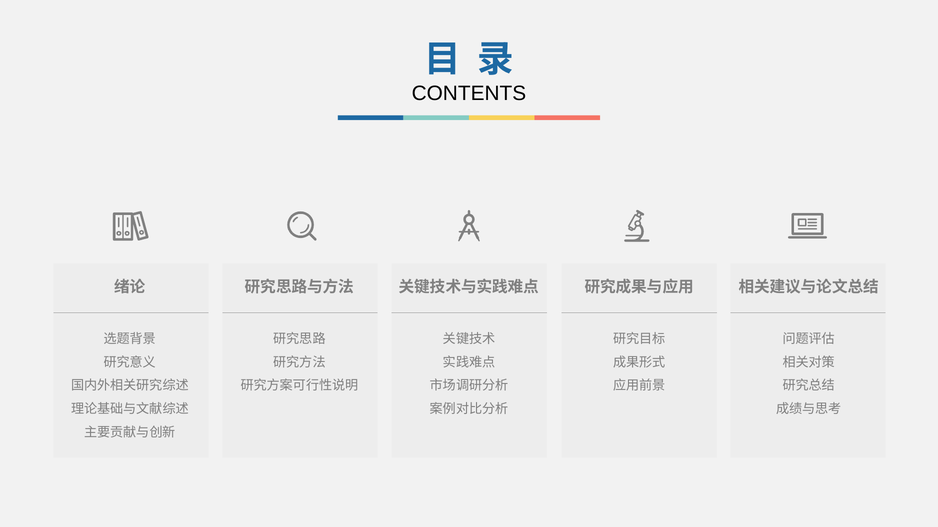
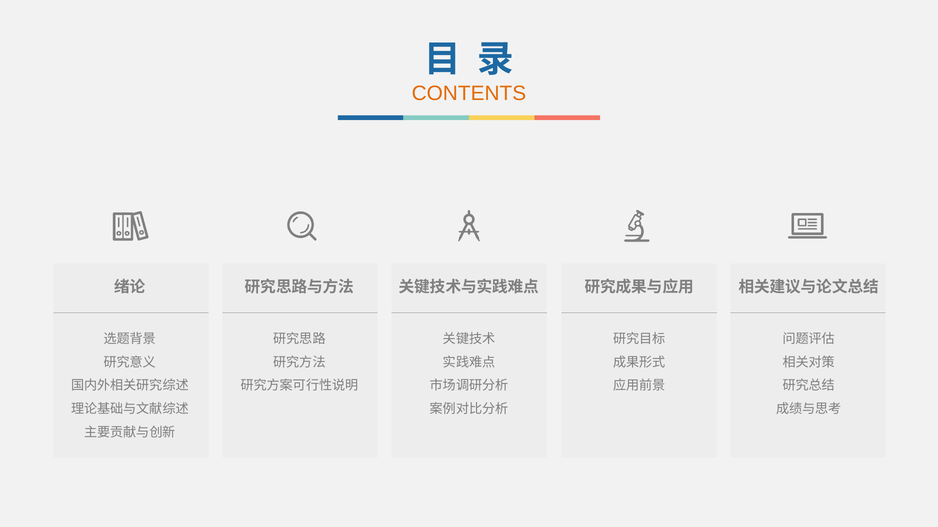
CONTENTS colour: black -> orange (469, 93)
